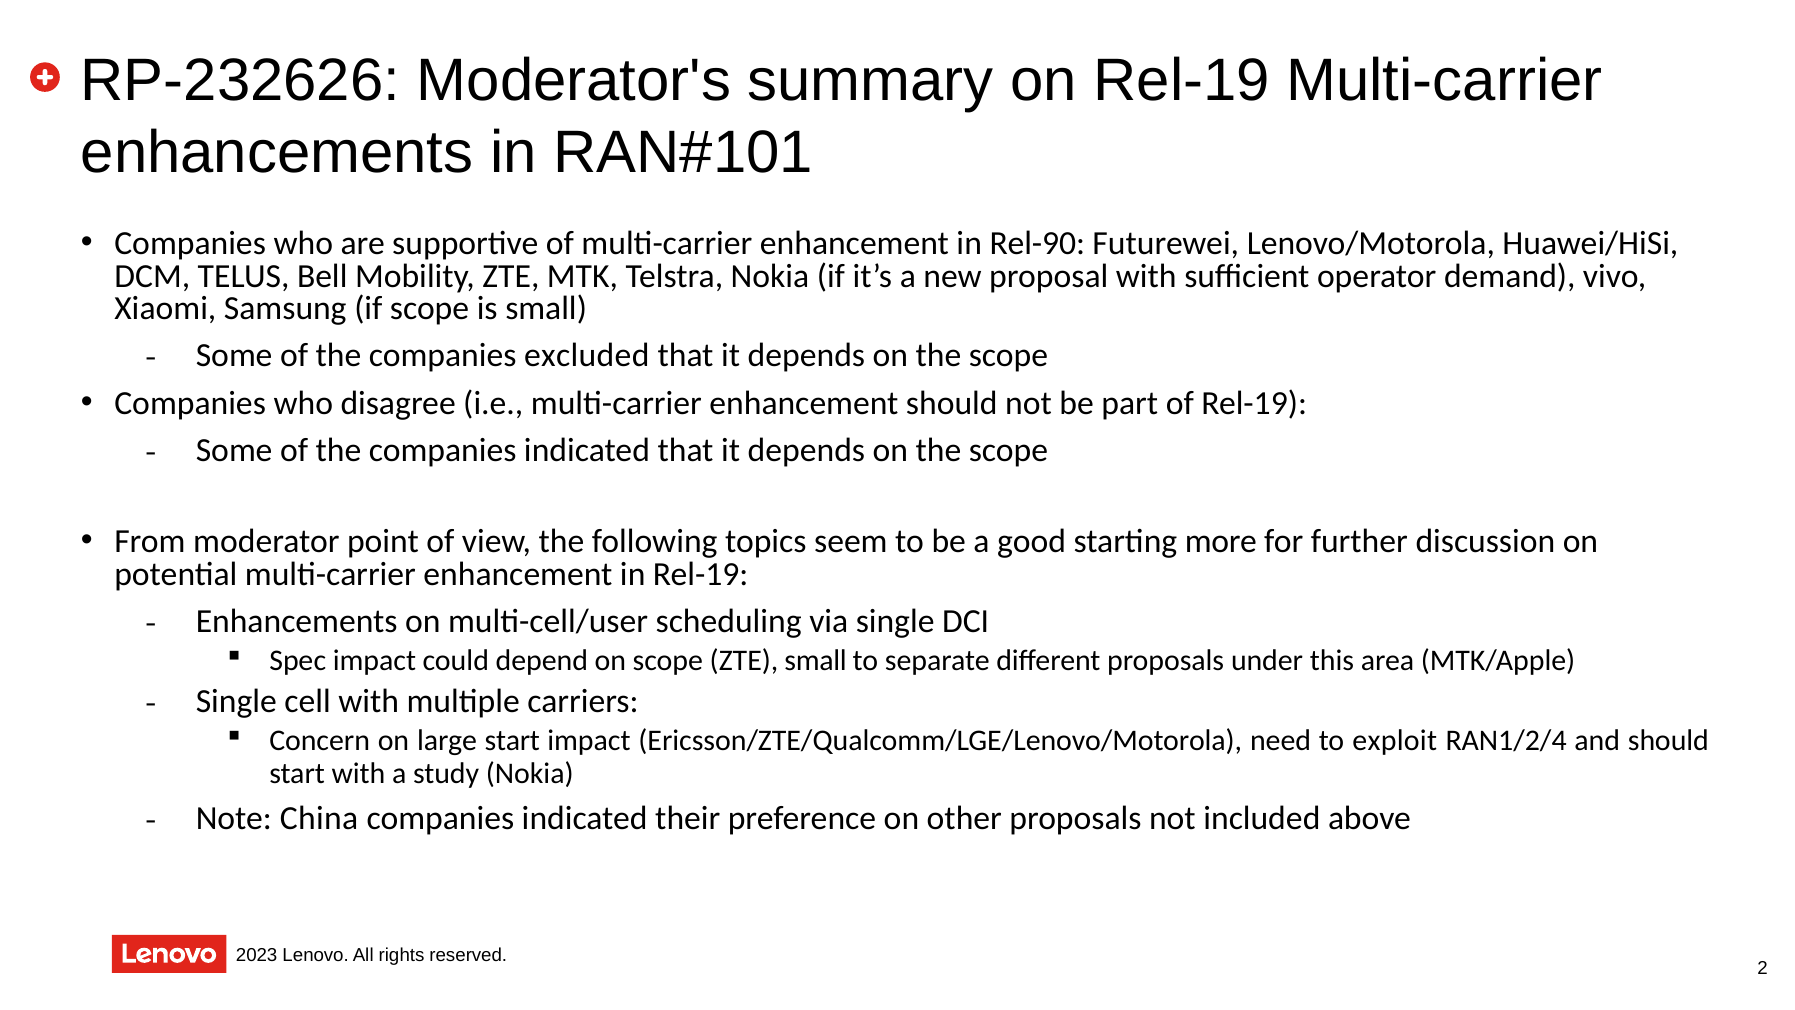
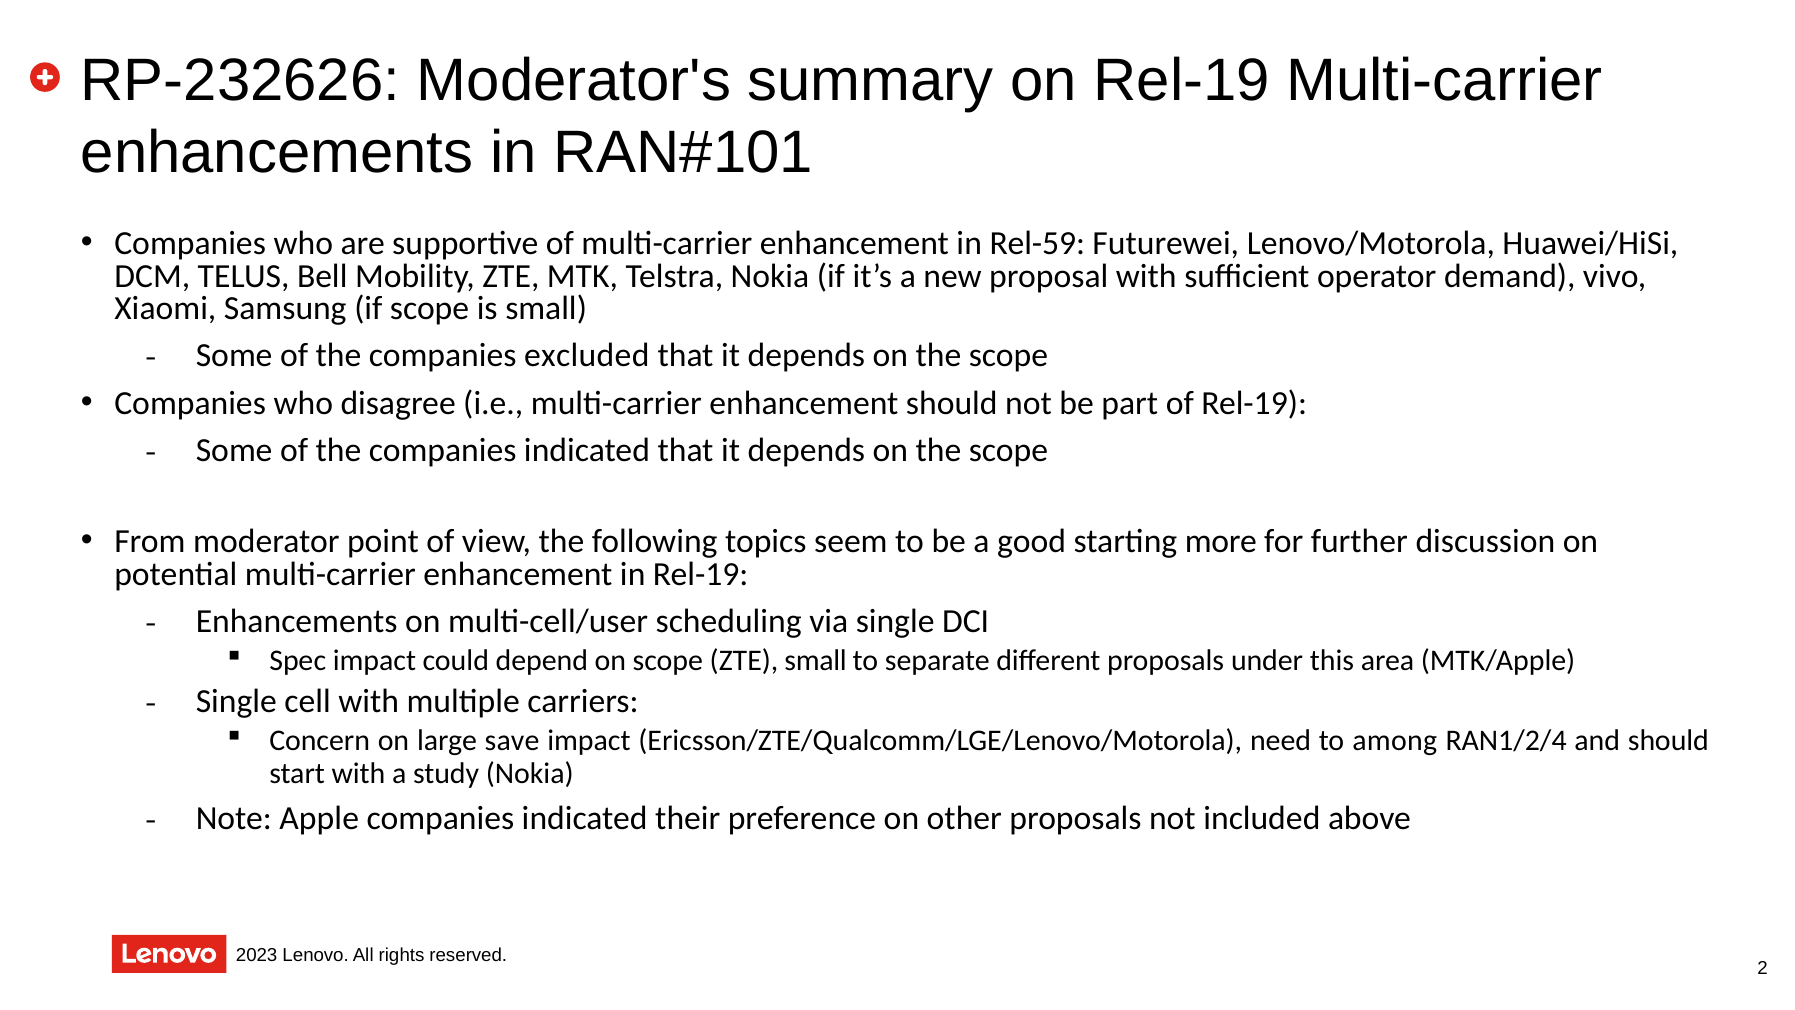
Rel-90: Rel-90 -> Rel-59 (1037, 244)
large start: start -> save (512, 741)
exploit: exploit -> among (1395, 741)
China: China -> Apple (319, 819)
